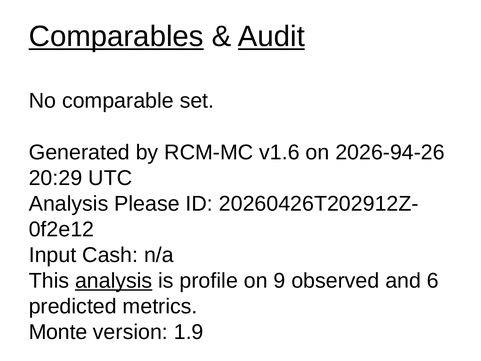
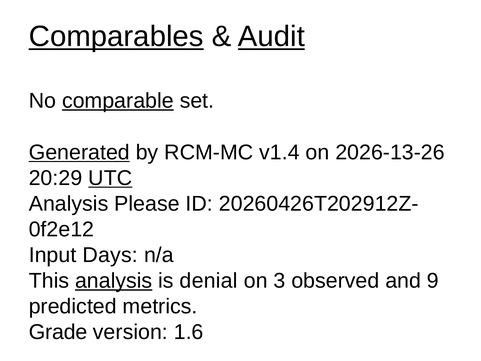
comparable underline: none -> present (118, 101)
Generated underline: none -> present (79, 152)
v1.6: v1.6 -> v1.4 (279, 152)
2026-94-26: 2026-94-26 -> 2026-13-26 (390, 152)
UTC underline: none -> present (110, 178)
Cash: Cash -> Days (110, 255)
profile: profile -> denial (209, 280)
9: 9 -> 3 (280, 280)
6: 6 -> 9 (433, 280)
Monte: Monte -> Grade (58, 332)
1.9: 1.9 -> 1.6 (189, 332)
